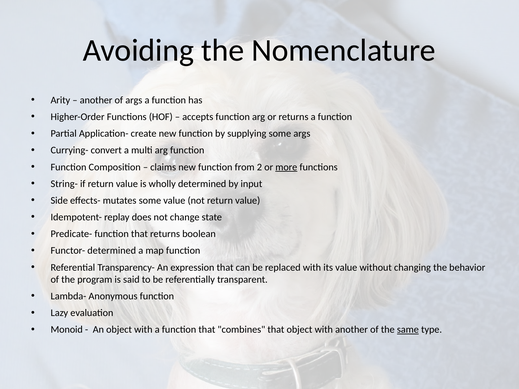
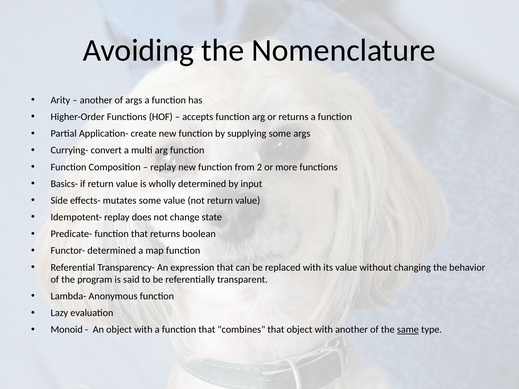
claims: claims -> replay (163, 167)
more underline: present -> none (286, 167)
String-: String- -> Basics- (64, 184)
